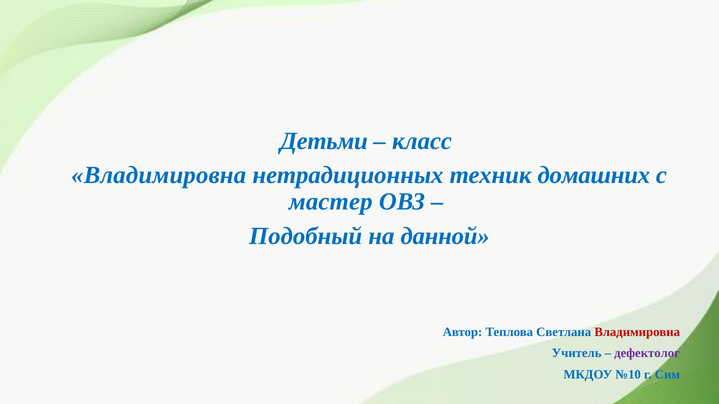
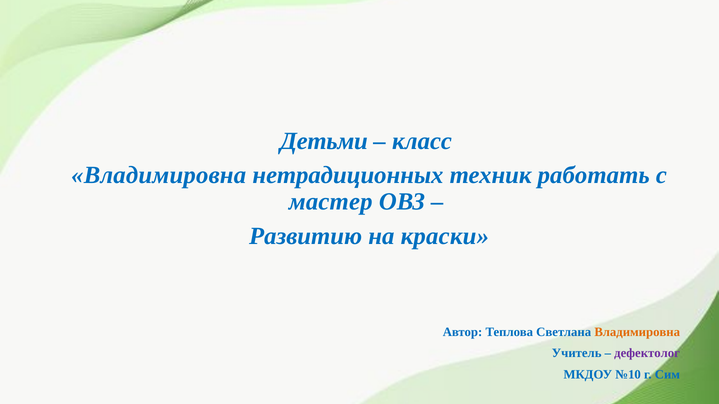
домашних: домашних -> работать (594, 175)
Подобный: Подобный -> Развитию (306, 236)
данной: данной -> краски (445, 236)
Владимировна colour: red -> orange (637, 332)
